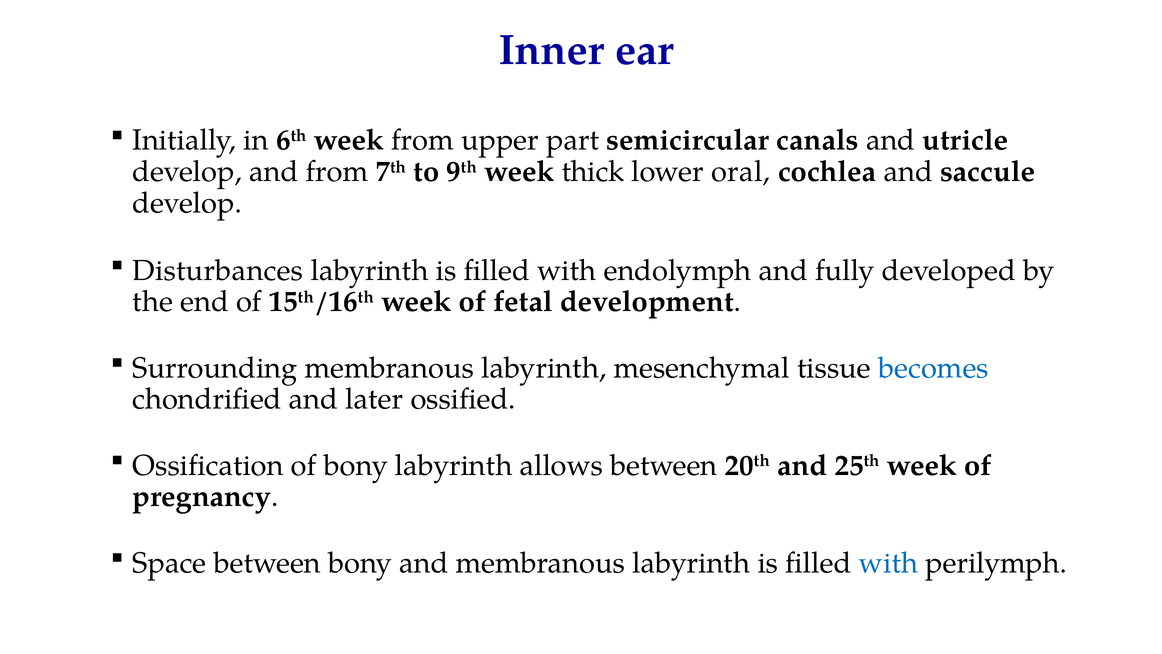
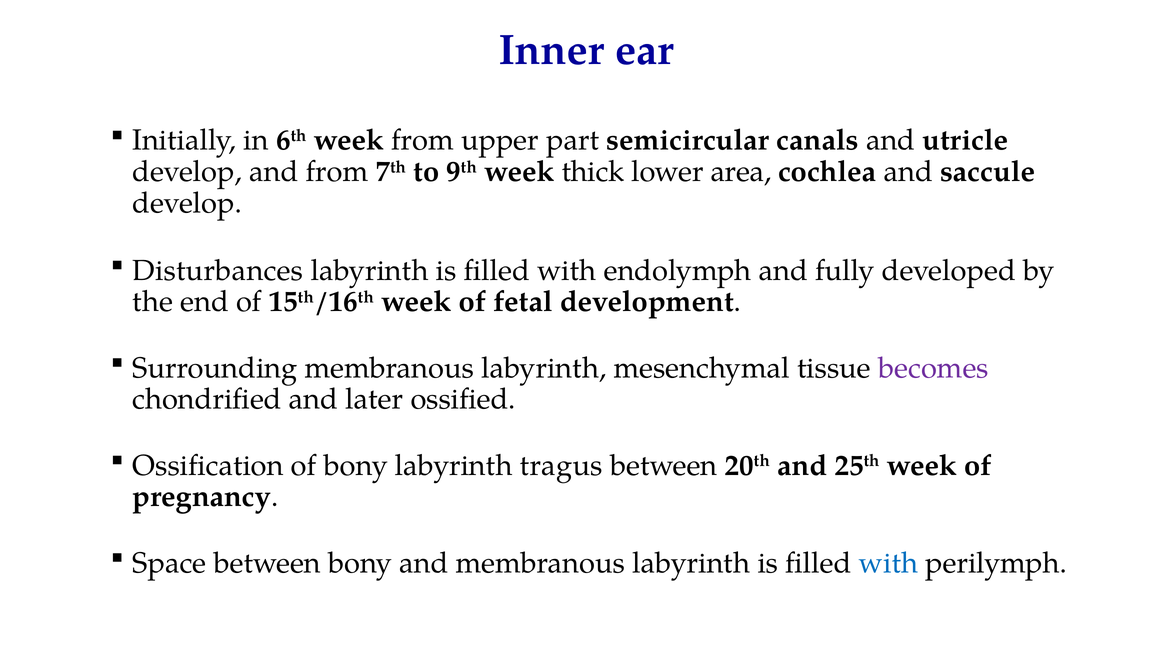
oral: oral -> area (741, 172)
becomes colour: blue -> purple (934, 368)
allows: allows -> tragus (561, 465)
